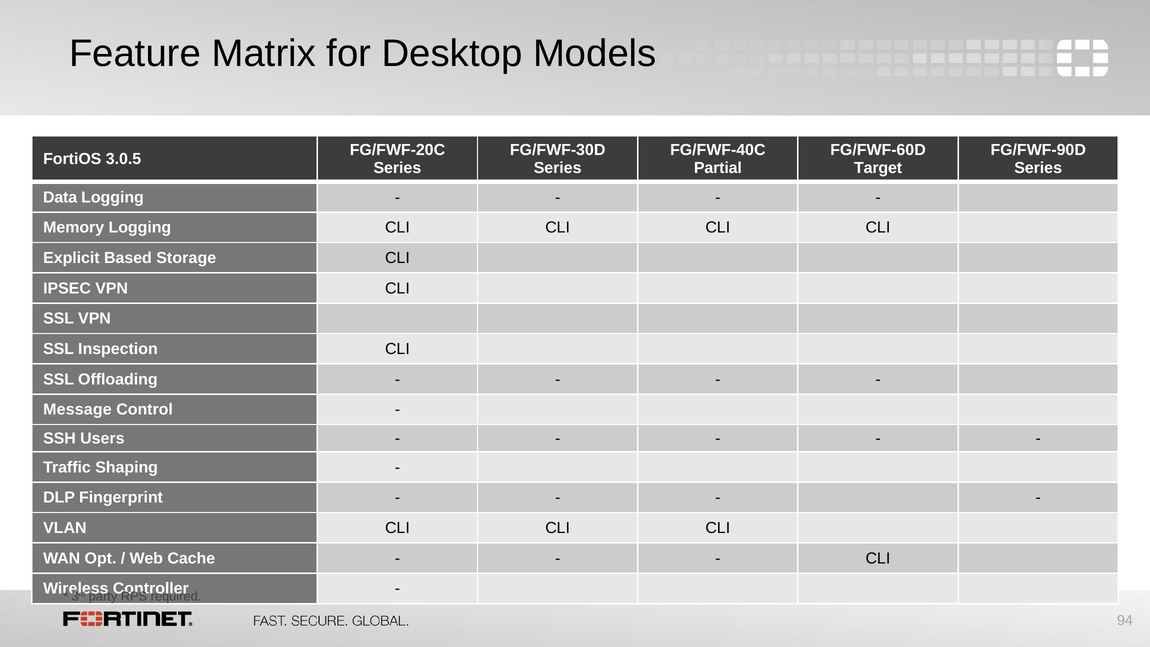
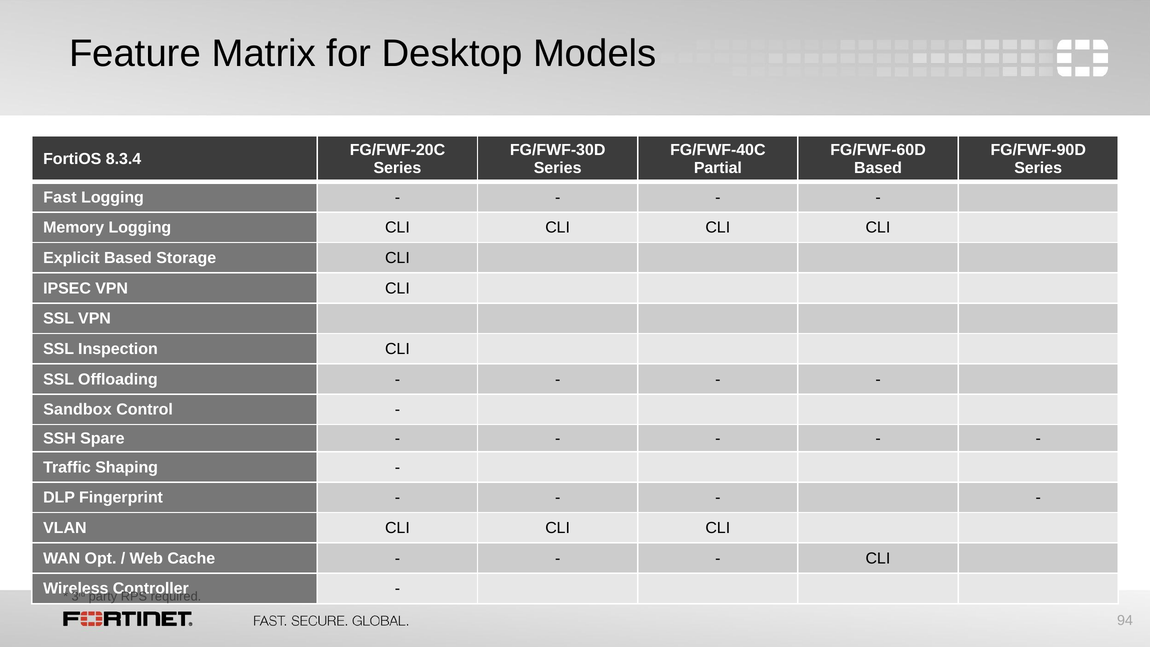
3.0.5: 3.0.5 -> 8.3.4 (124, 159)
Target: Target -> Based (878, 168)
Data: Data -> Fast (60, 197)
Message: Message -> Sandbox (77, 410)
Users: Users -> Spare (102, 438)
